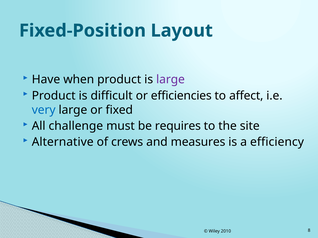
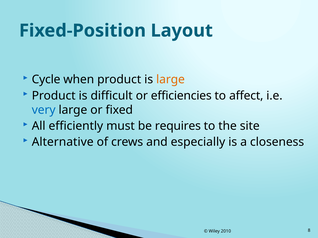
Have: Have -> Cycle (46, 80)
large colour: purple -> orange (171, 80)
challenge: challenge -> efficiently (76, 126)
measures: measures -> especially (198, 142)
efficiency: efficiency -> closeness (277, 142)
